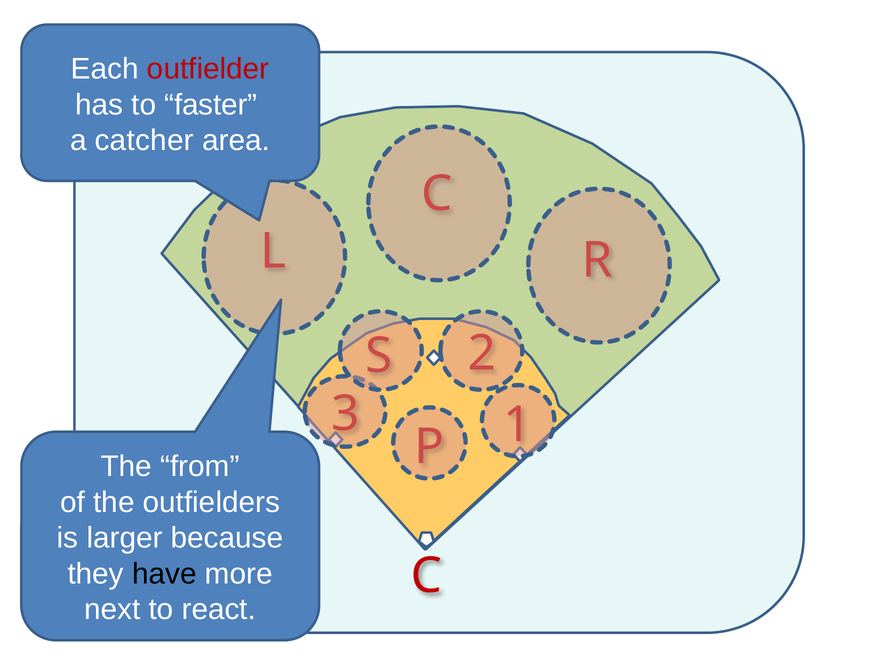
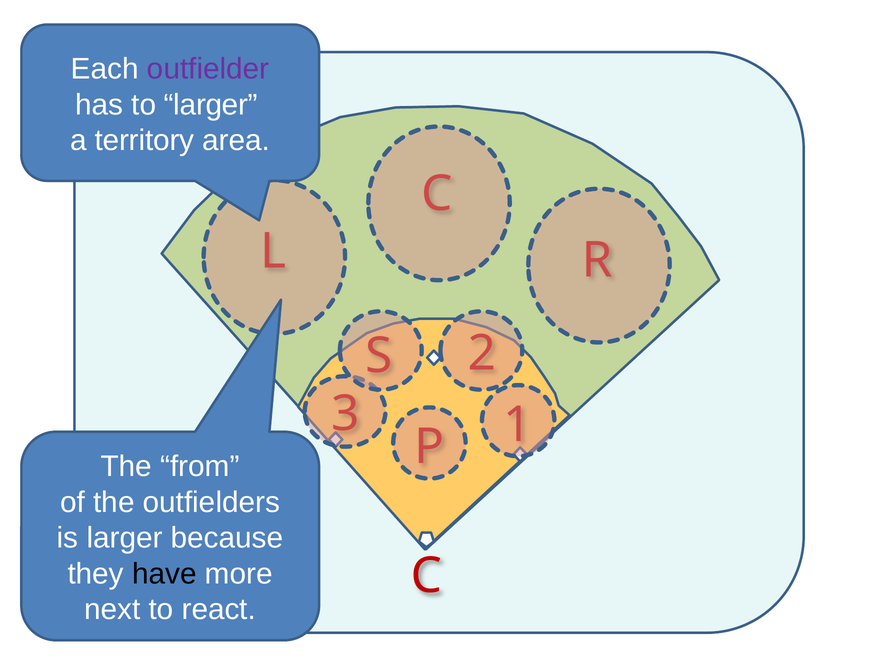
outfielder colour: red -> purple (208, 69)
to faster: faster -> larger (211, 105)
catcher: catcher -> territory (145, 140)
